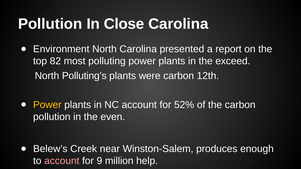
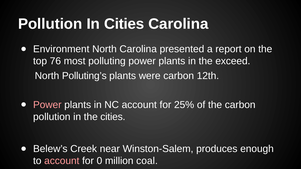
In Close: Close -> Cities (124, 24)
82: 82 -> 76 (55, 61)
Power colour: yellow -> pink (47, 105)
52%: 52% -> 25% (184, 105)
the even: even -> cities (113, 117)
9: 9 -> 0 (99, 161)
help: help -> coal (147, 161)
